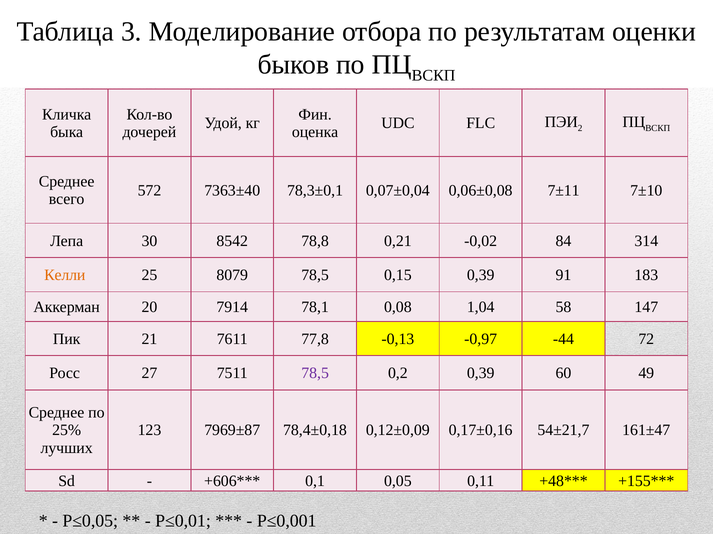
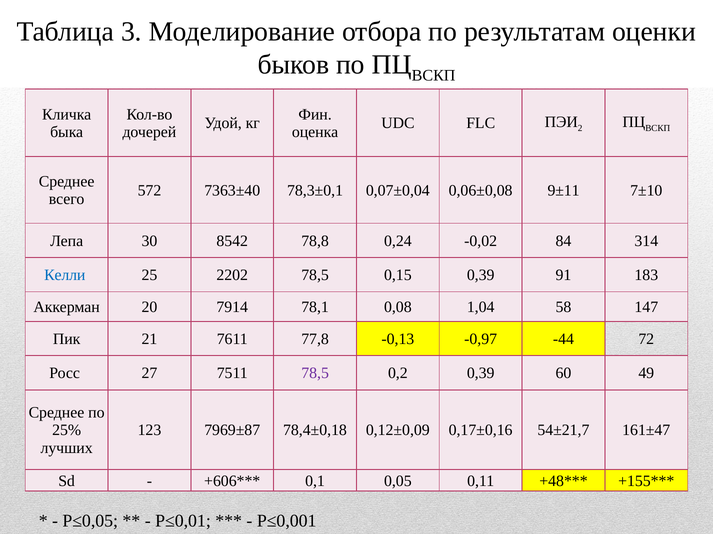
7±11: 7±11 -> 9±11 (564, 191)
0,21: 0,21 -> 0,24 (398, 241)
Келли colour: orange -> blue (65, 276)
8079: 8079 -> 2202 (232, 276)
